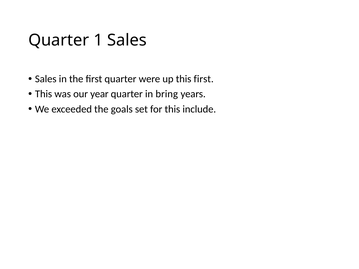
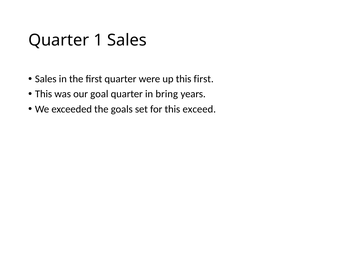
year: year -> goal (99, 94)
include: include -> exceed (199, 109)
